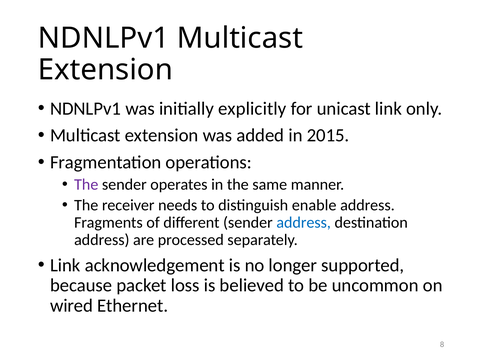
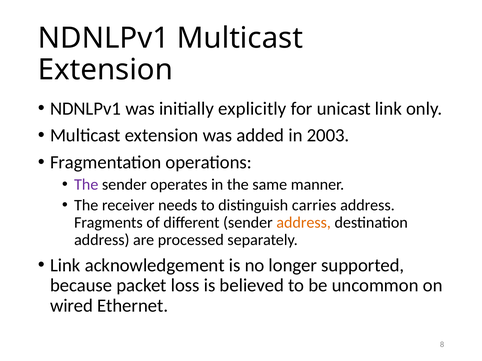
2015: 2015 -> 2003 (328, 136)
enable: enable -> carries (314, 205)
address colour: blue -> orange (304, 223)
